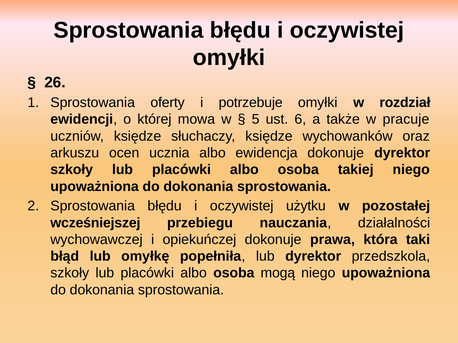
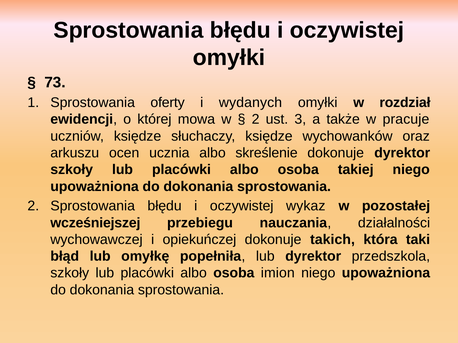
26: 26 -> 73 (55, 83)
potrzebuje: potrzebuje -> wydanych (251, 103)
5: 5 -> 2 (256, 120)
6: 6 -> 3 (300, 120)
ewidencja: ewidencja -> skreślenie (267, 153)
użytku: użytku -> wykaz (306, 206)
prawa: prawa -> takich (333, 240)
mogą: mogą -> imion (278, 273)
